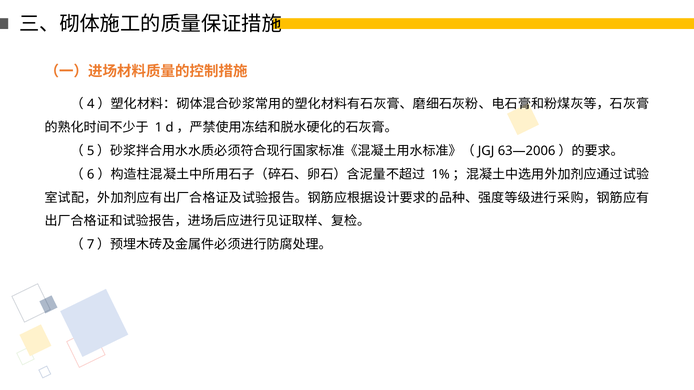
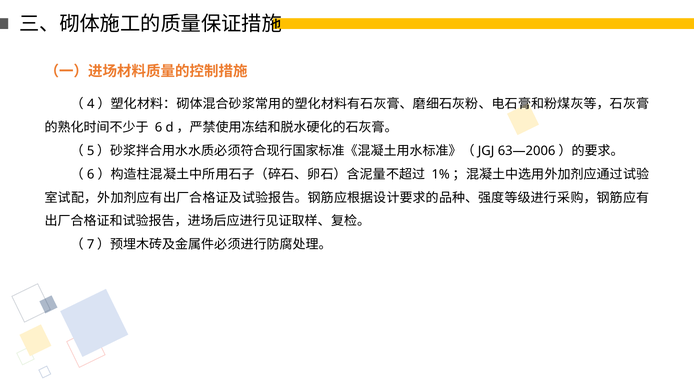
1: 1 -> 6 (159, 128)
